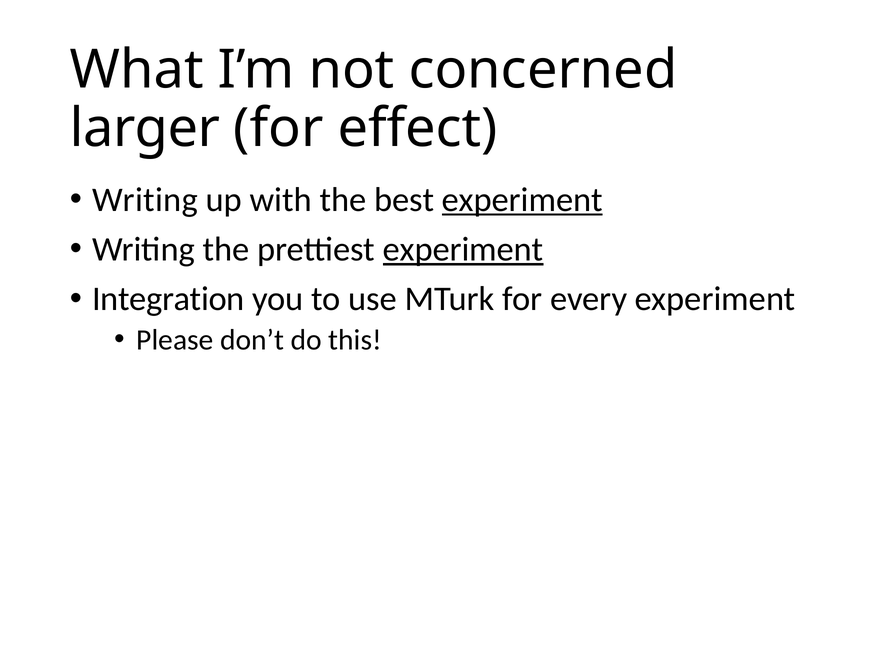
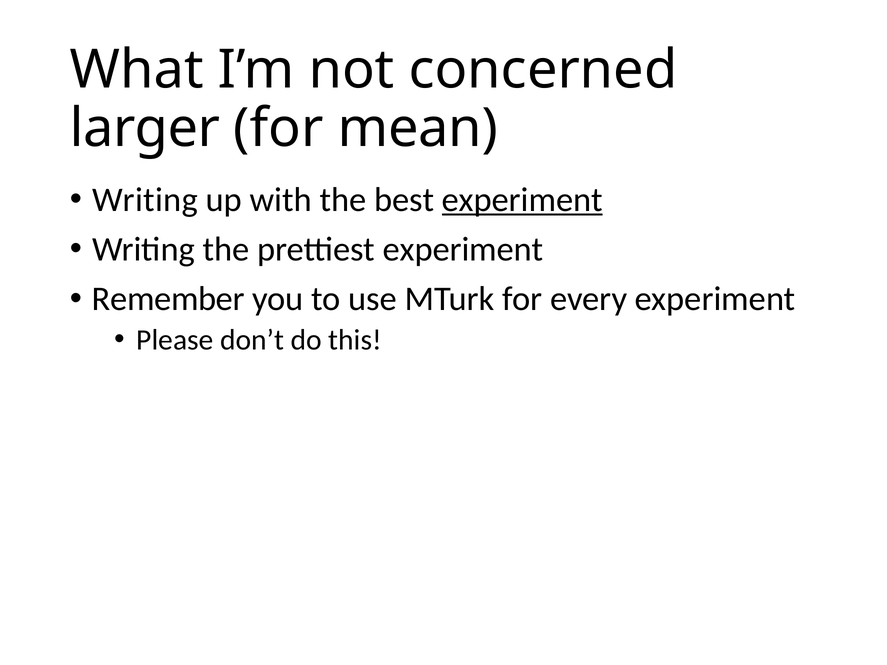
effect: effect -> mean (418, 129)
experiment underline: present -> none (463, 250)
Integration: Integration -> Remember (168, 299)
